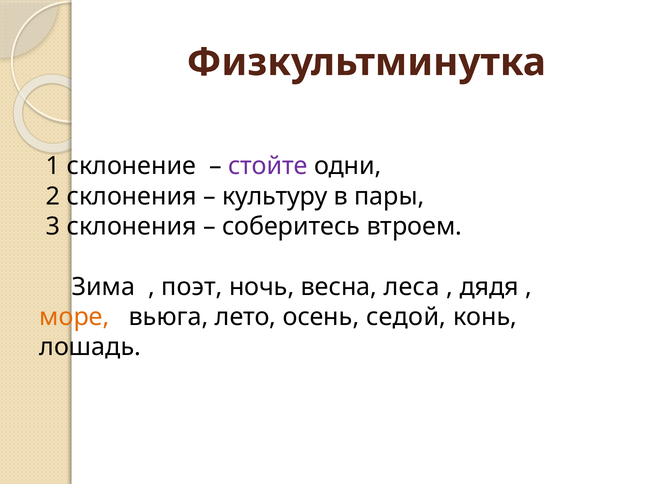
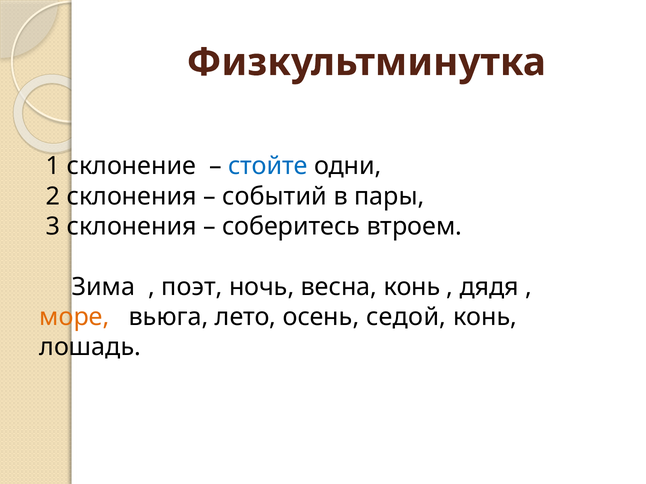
стойте colour: purple -> blue (268, 166)
культуру: культуру -> событий (275, 197)
весна леса: леса -> конь (412, 287)
